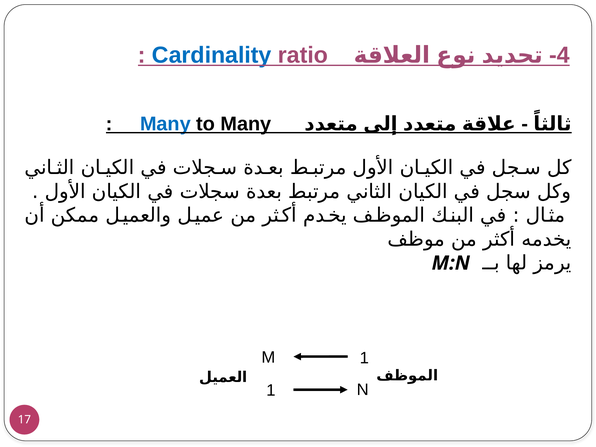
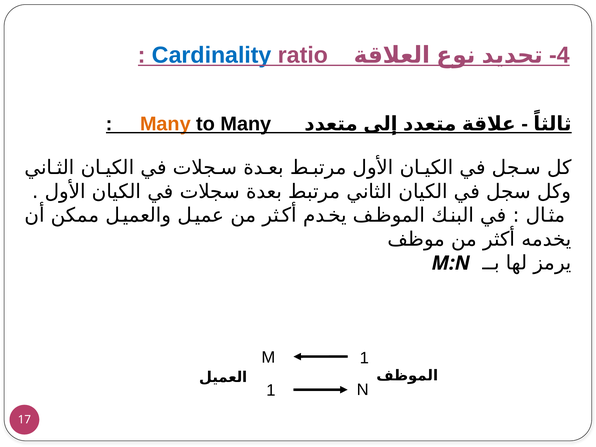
Many colour: blue -> orange (165, 124)
